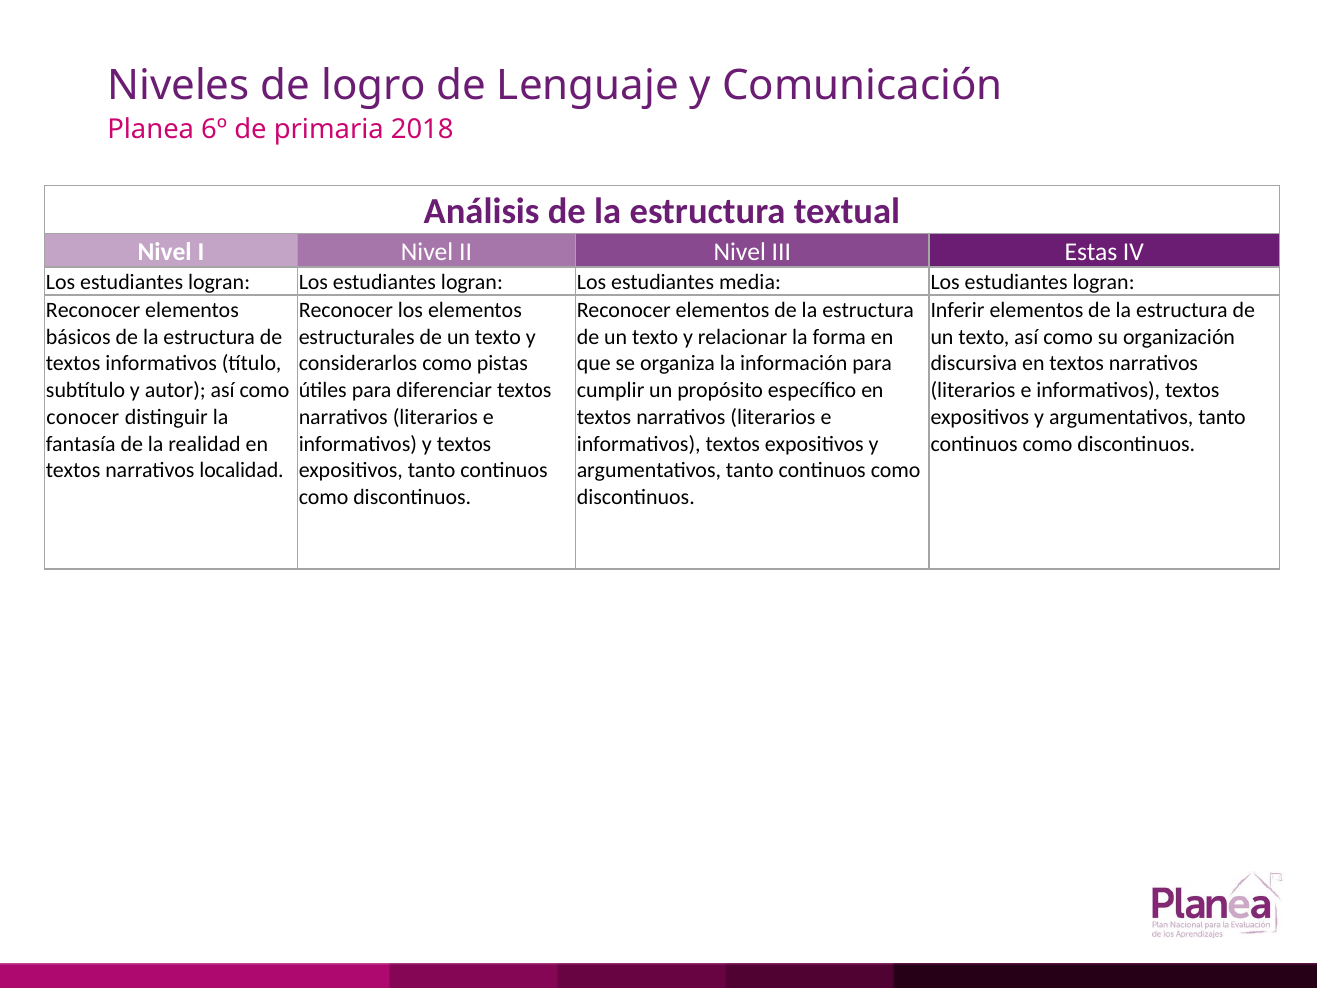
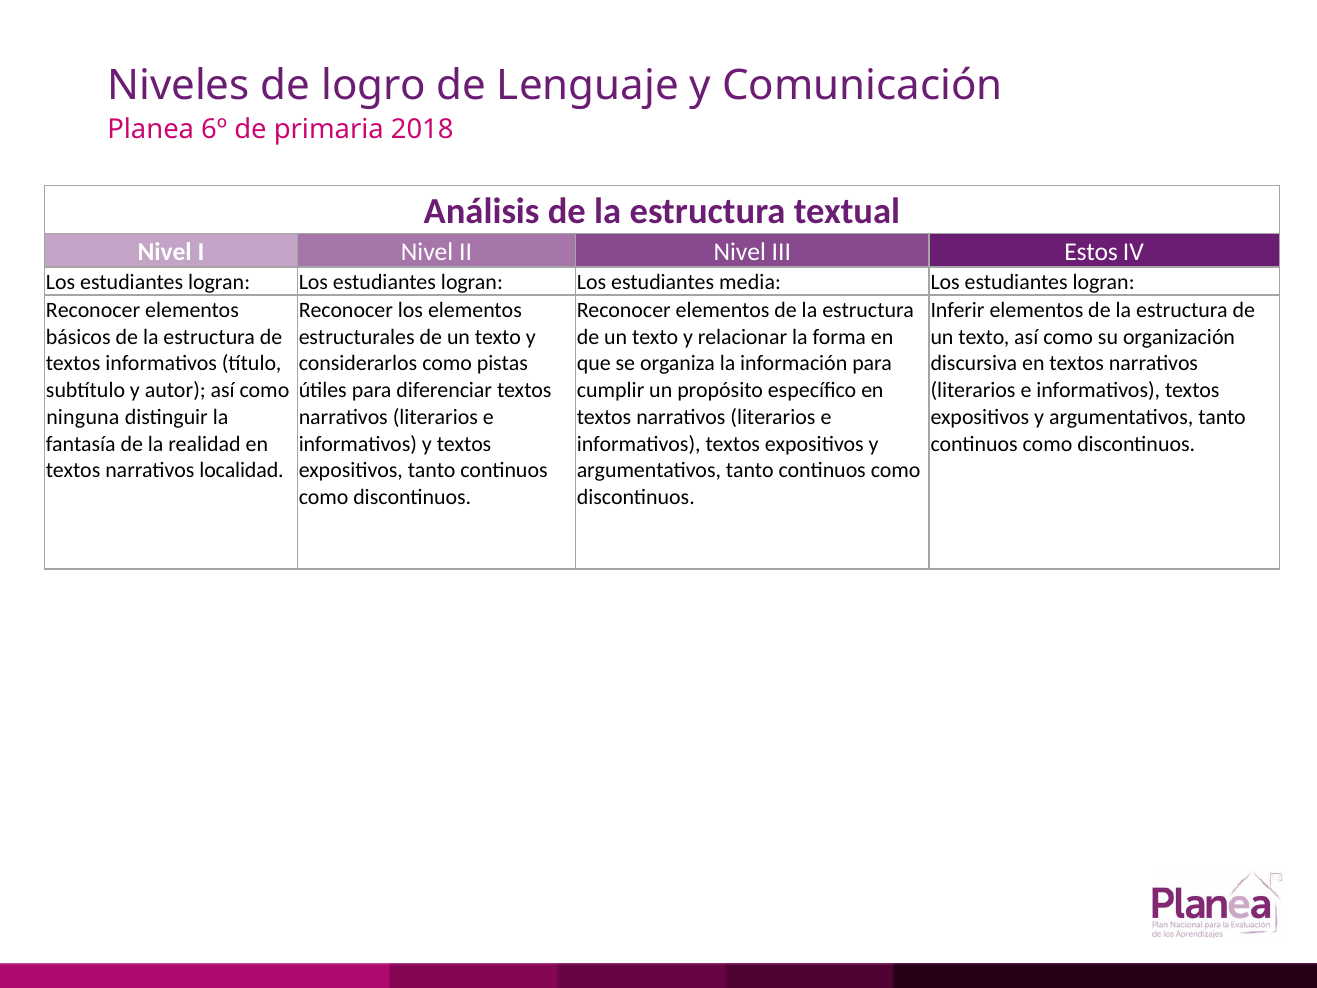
Estas: Estas -> Estos (1091, 252)
conocer: conocer -> ninguna (83, 417)
